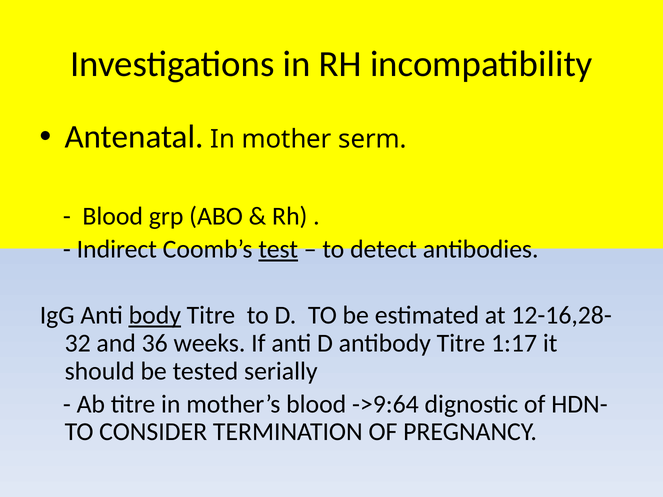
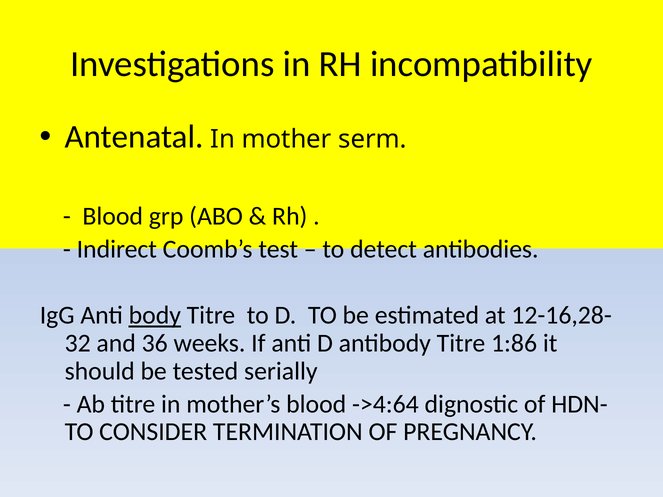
test underline: present -> none (278, 250)
1:17: 1:17 -> 1:86 (514, 343)
->9:64: ->9:64 -> ->4:64 (385, 404)
